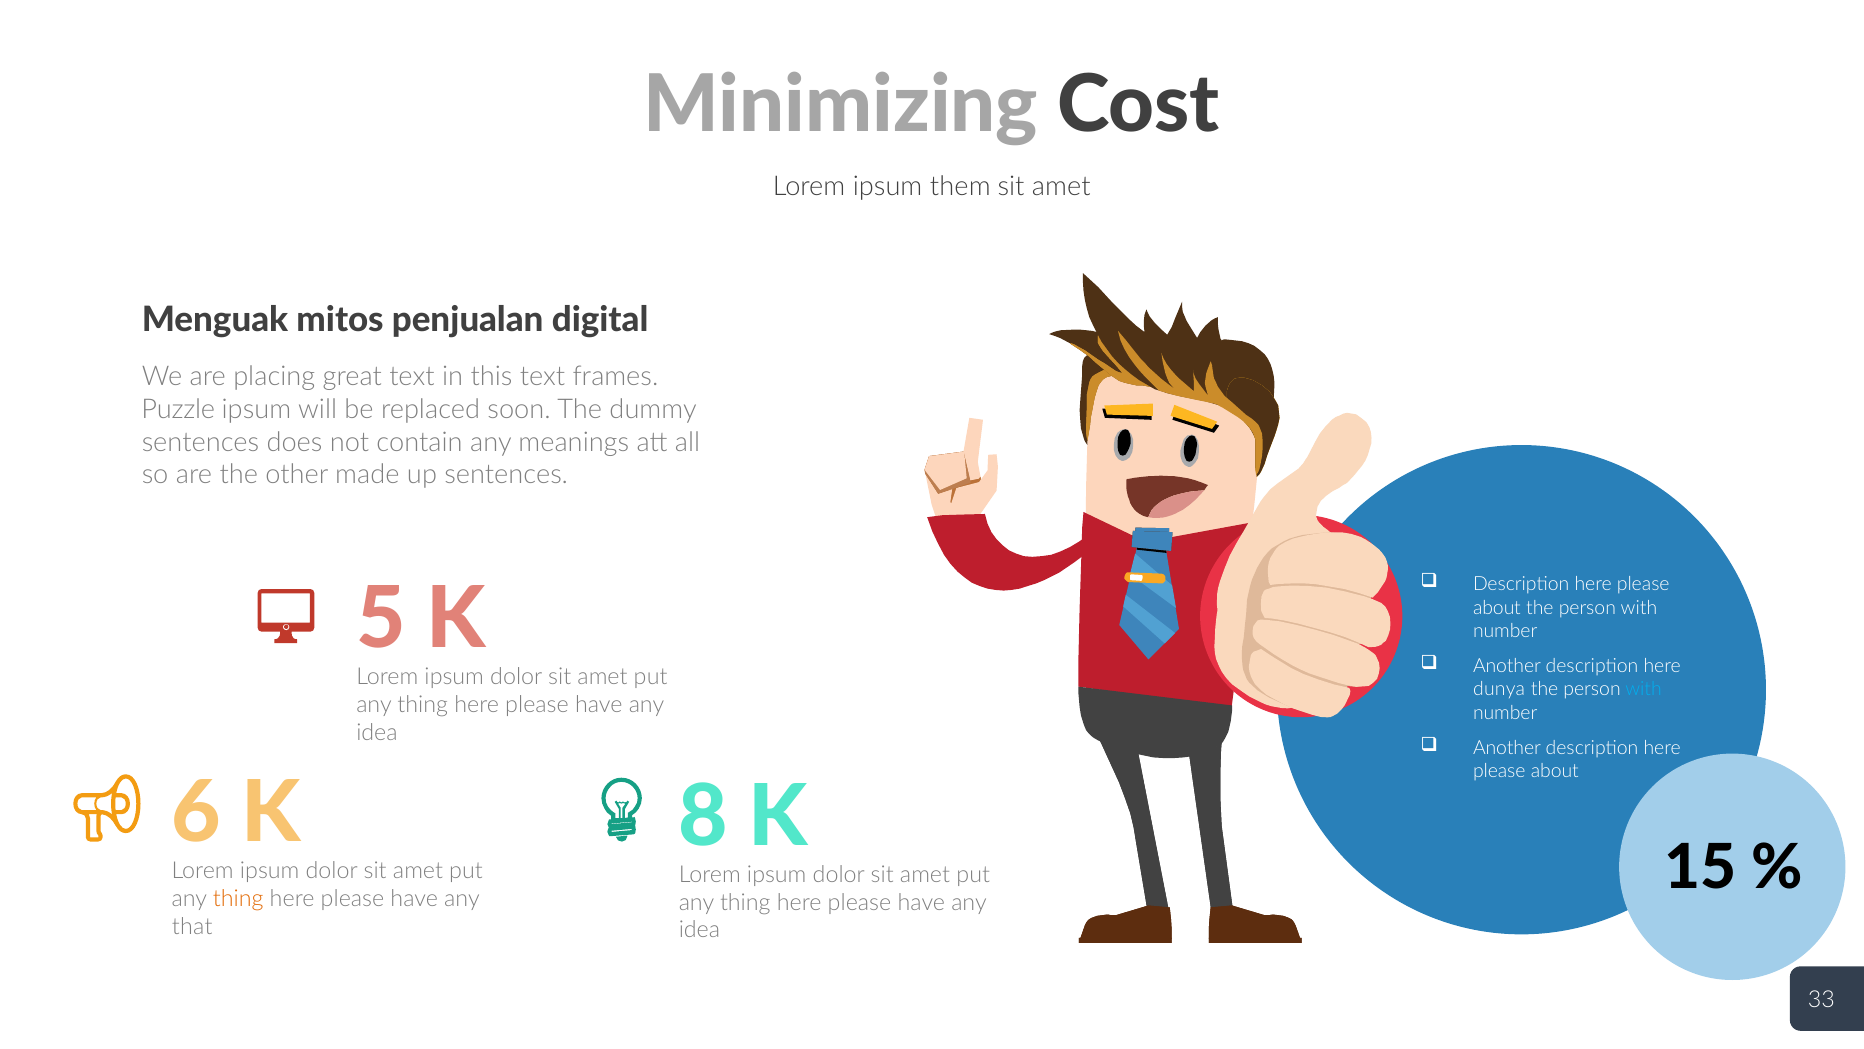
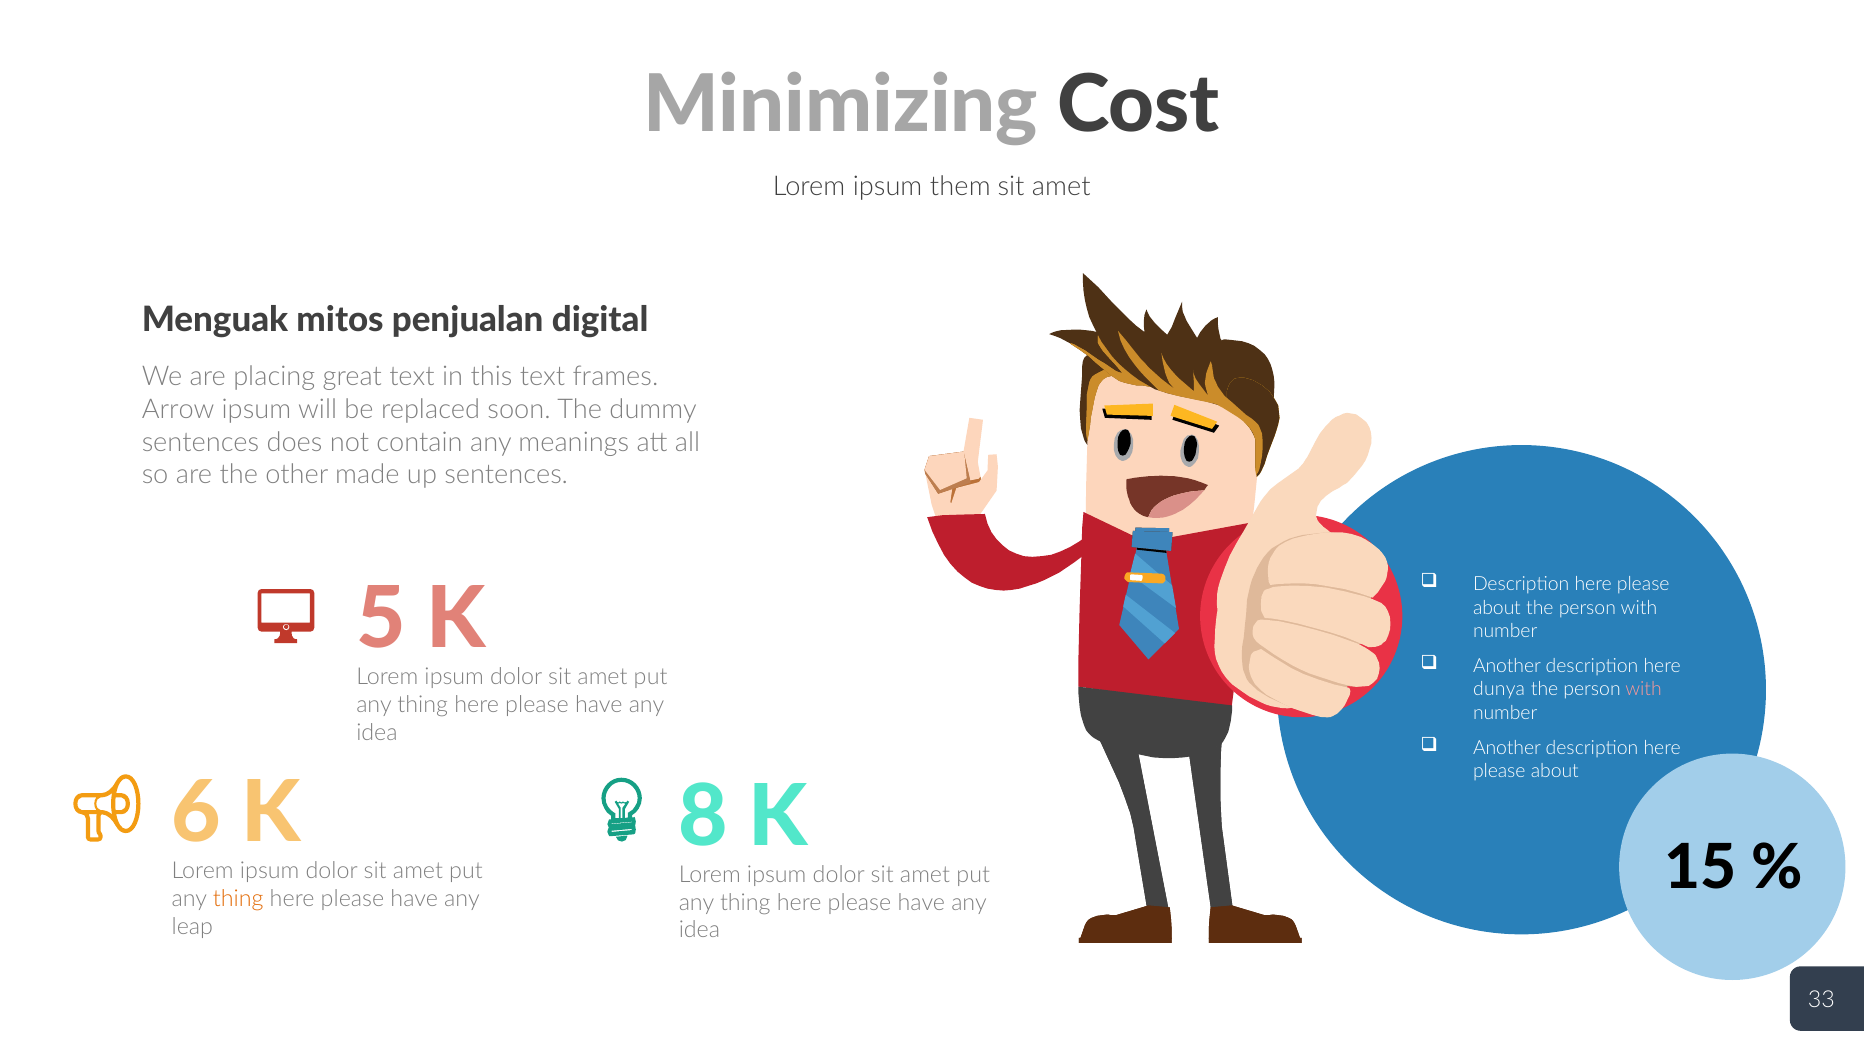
Puzzle: Puzzle -> Arrow (178, 409)
with colour: light blue -> pink (1644, 689)
that: that -> leap (192, 926)
